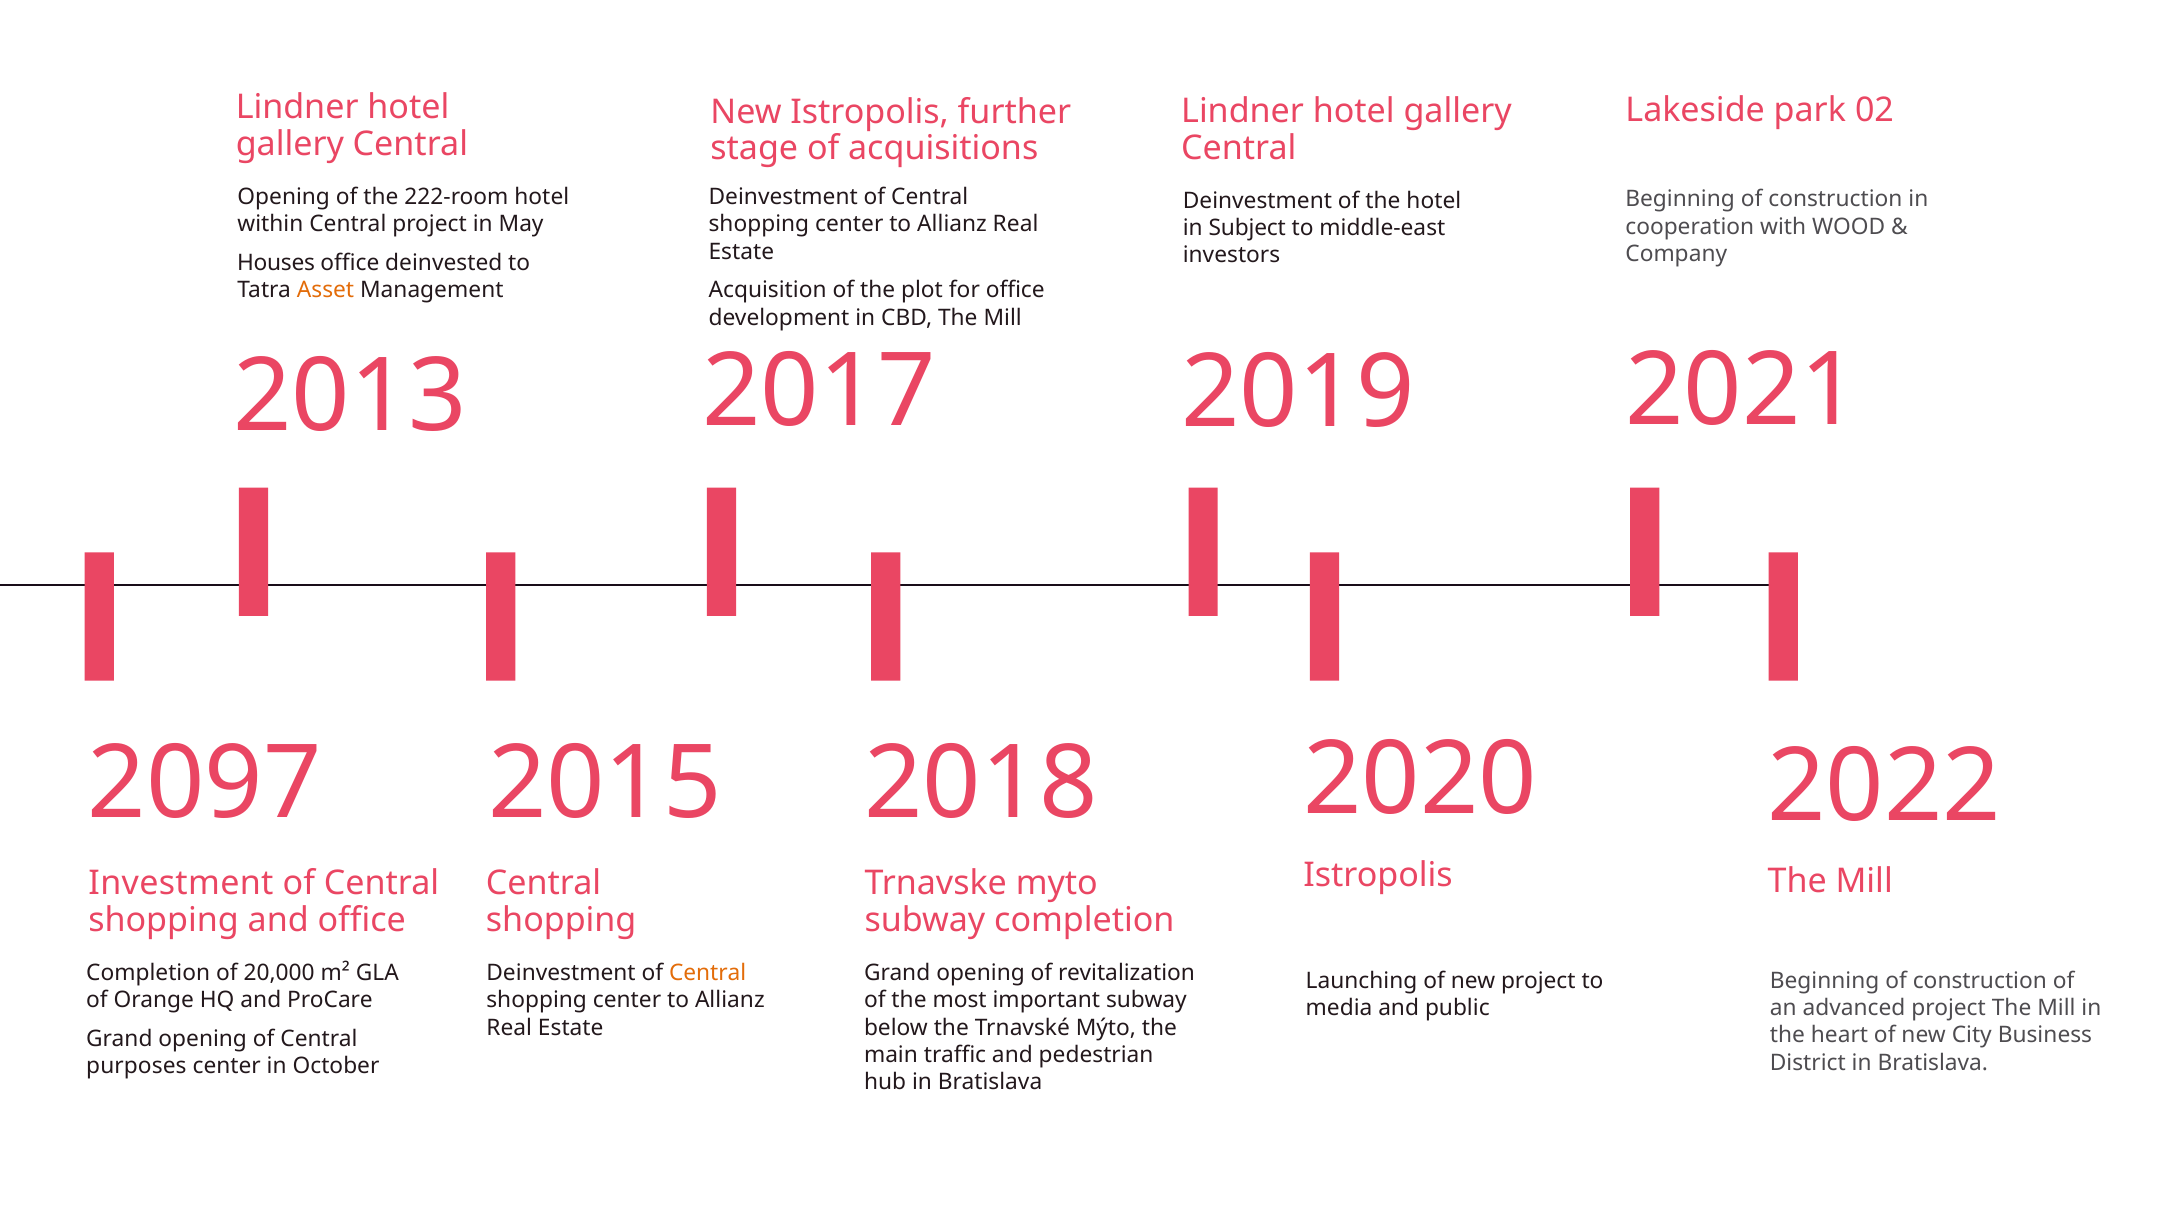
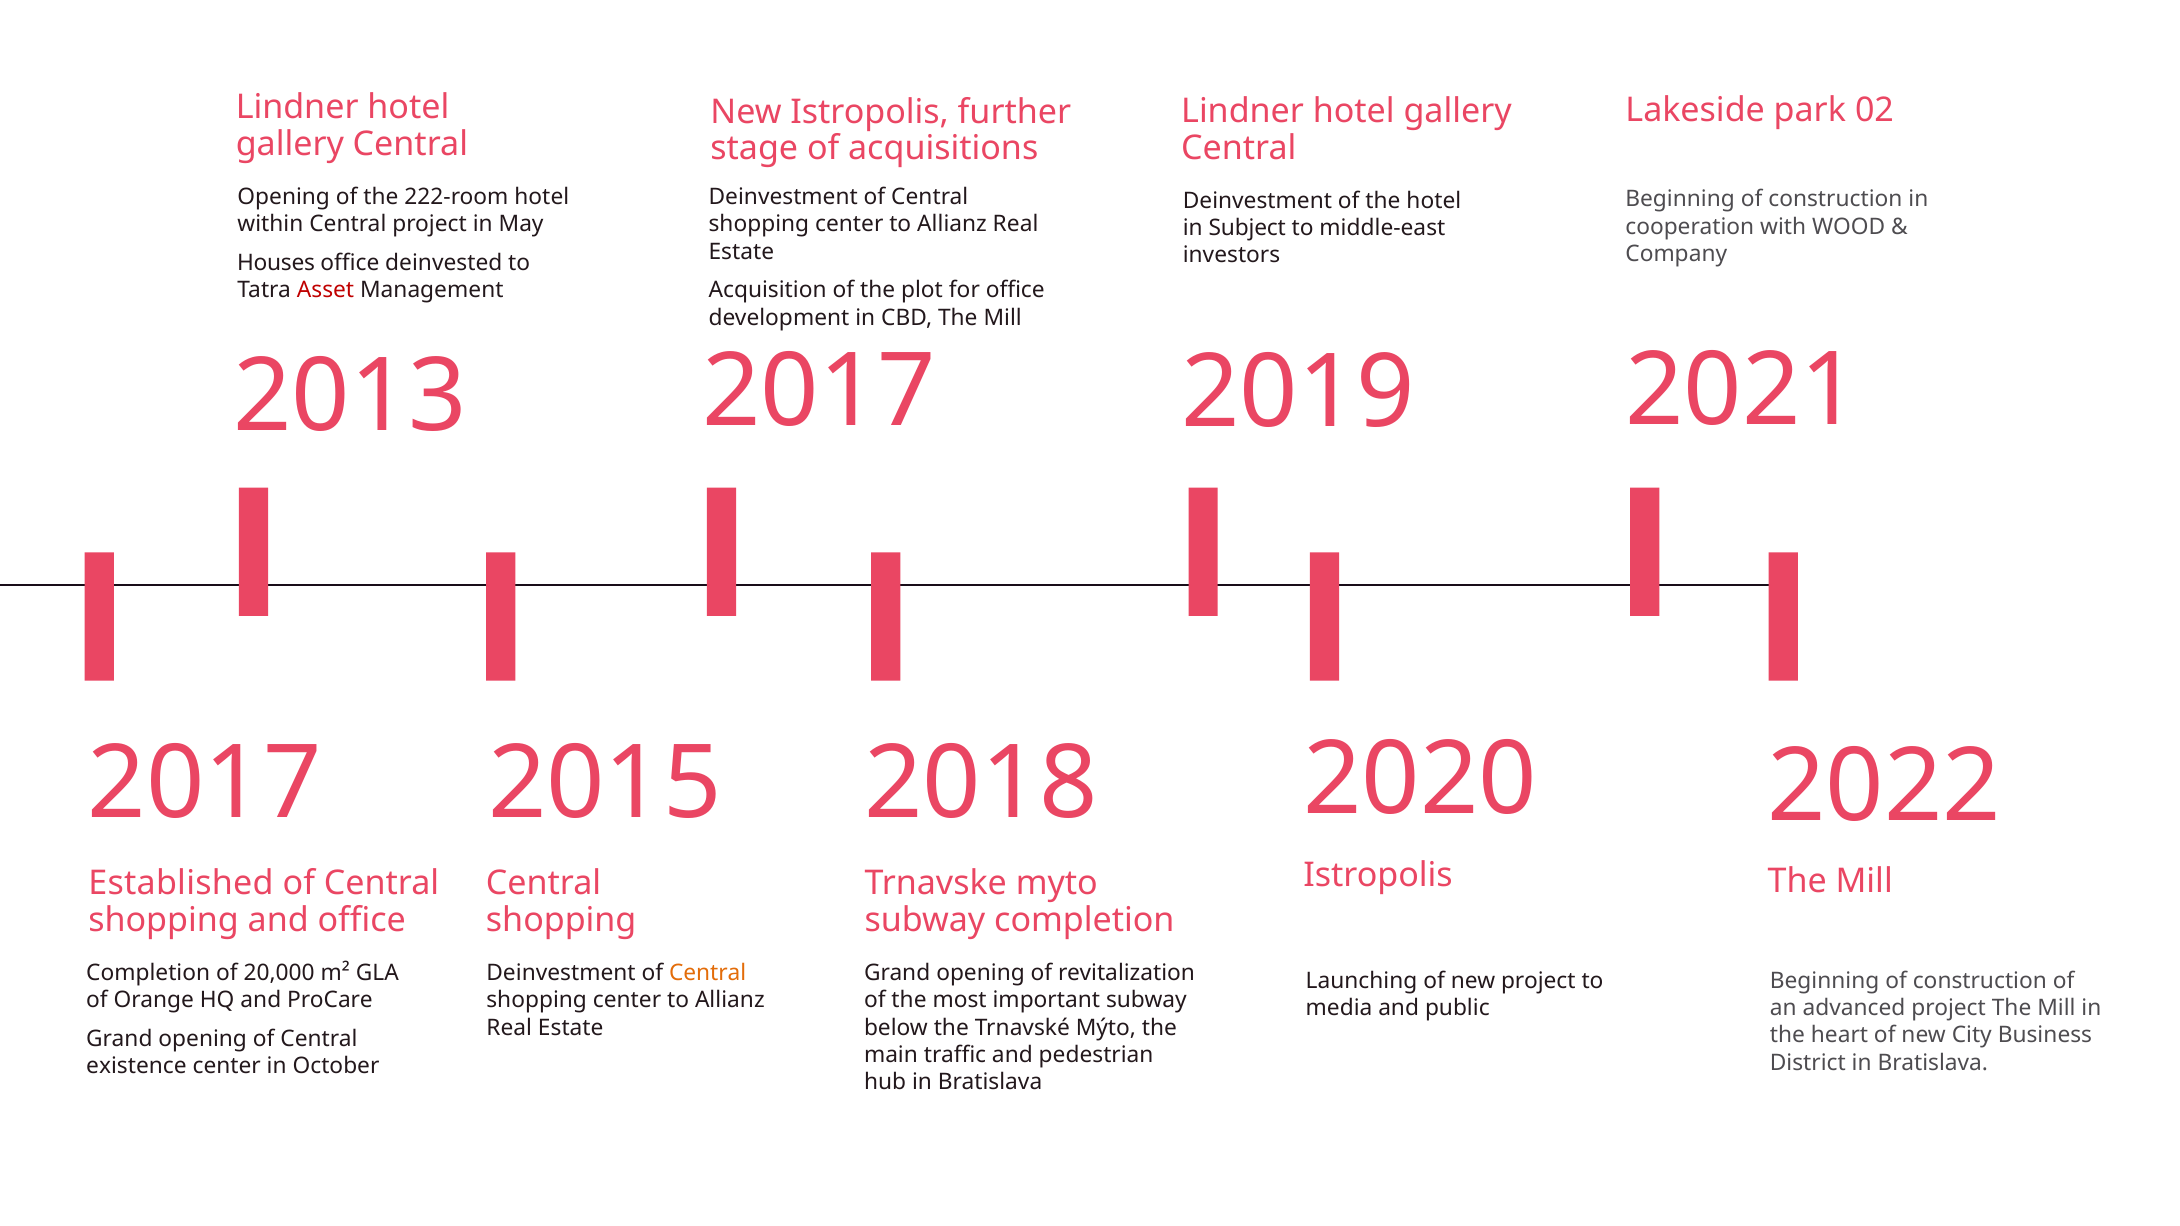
Asset colour: orange -> red (326, 290)
2097: 2097 -> 2017 (205, 784)
Investment: Investment -> Established (181, 884)
purposes: purposes -> existence (136, 1066)
